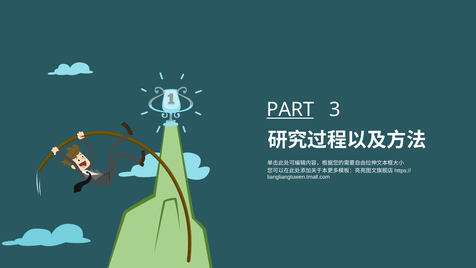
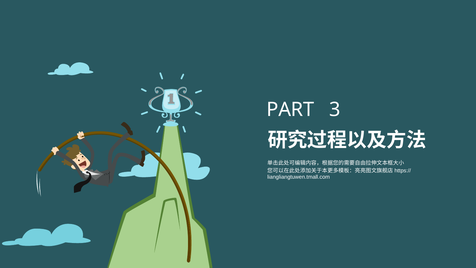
PART underline: present -> none (290, 110)
